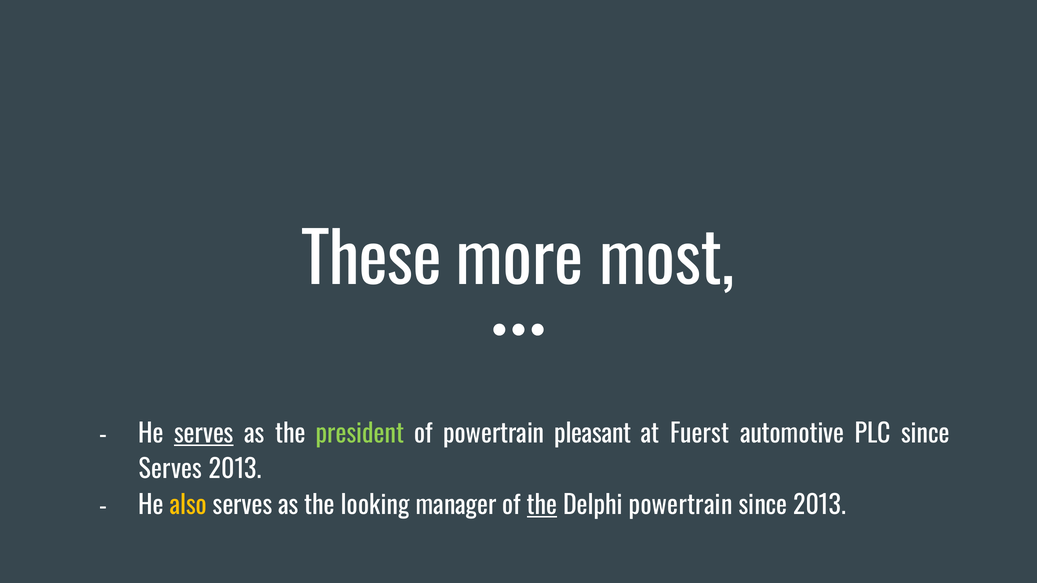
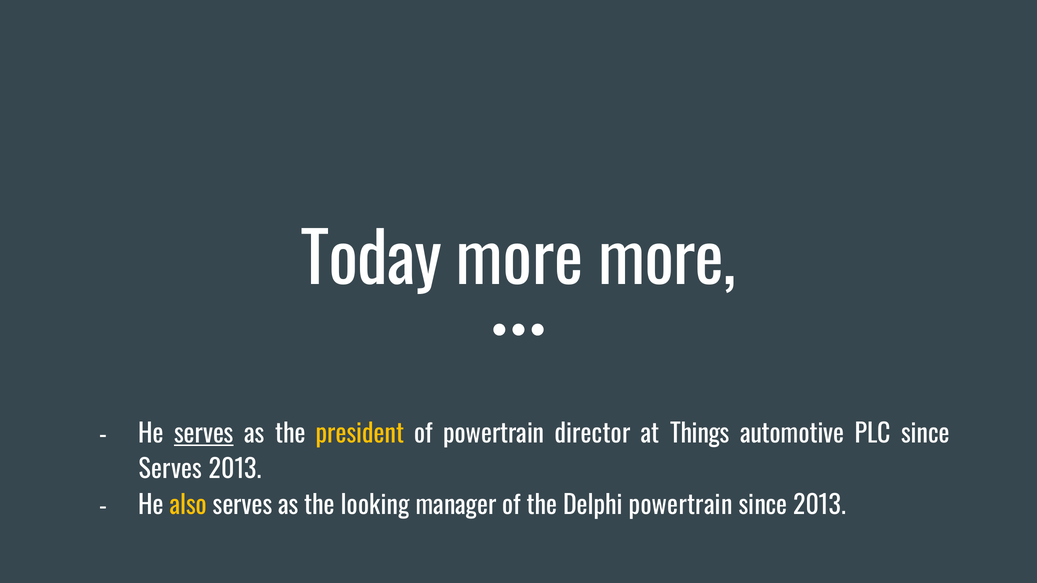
These: These -> Today (371, 262)
more most: most -> more (667, 262)
president colour: light green -> yellow (360, 434)
pleasant: pleasant -> director (593, 434)
Fuerst: Fuerst -> Things (700, 434)
the underline: present -> none (542, 506)
